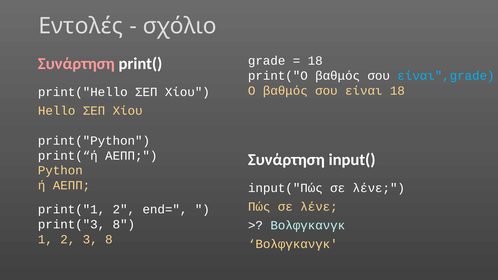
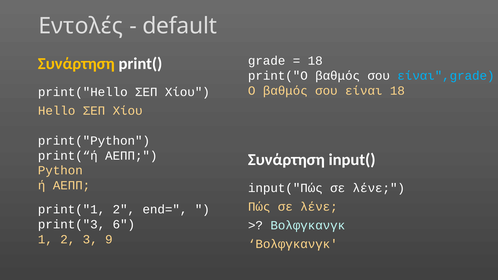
σχόλιο: σχόλιο -> default (180, 26)
Συνάρτηση colour: pink -> yellow (76, 64)
print("3 8: 8 -> 6 (124, 224)
3 8: 8 -> 9 (109, 239)
